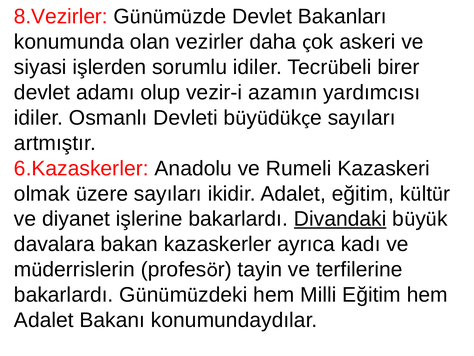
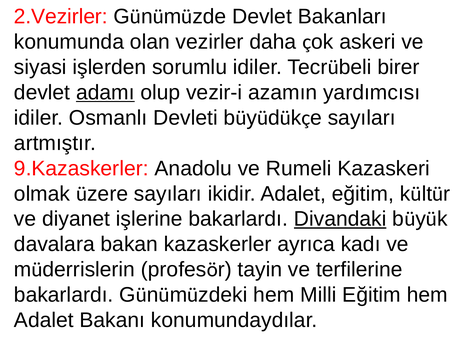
8.Vezirler: 8.Vezirler -> 2.Vezirler (61, 16)
adamı underline: none -> present (105, 92)
6.Kazaskerler: 6.Kazaskerler -> 9.Kazaskerler (81, 168)
